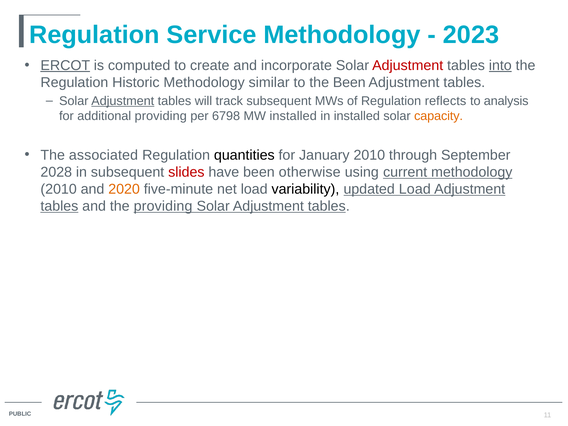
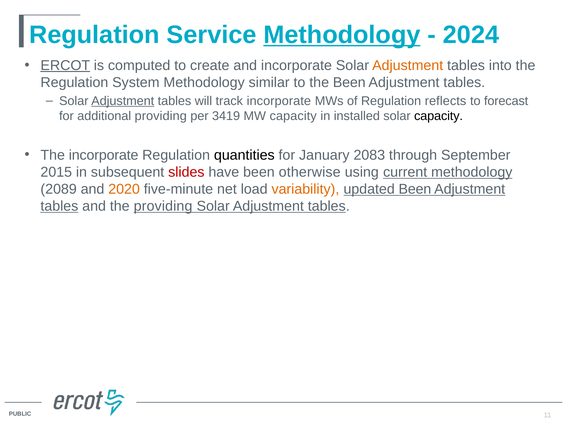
Methodology underline: none -> present (342, 35)
2023: 2023 -> 2024 (471, 35)
Adjustment colour: red -> orange (408, 65)
into underline: present -> none (500, 65)
Historic: Historic -> System (136, 82)
track subsequent: subsequent -> incorporate (279, 101)
analysis: analysis -> forecast (506, 101)
6798: 6798 -> 3419 (226, 116)
MW installed: installed -> capacity (293, 116)
capacity colour: orange -> black (439, 116)
The associated: associated -> incorporate (104, 155)
January 2010: 2010 -> 2083 (369, 155)
2028: 2028 -> 2015 (56, 172)
2010: 2010 -> 2089 (59, 189)
variability colour: black -> orange (305, 189)
updated Load: Load -> Been (415, 189)
